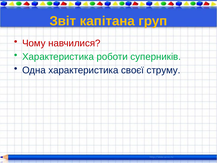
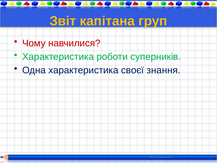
струму: струму -> знання (164, 70)
